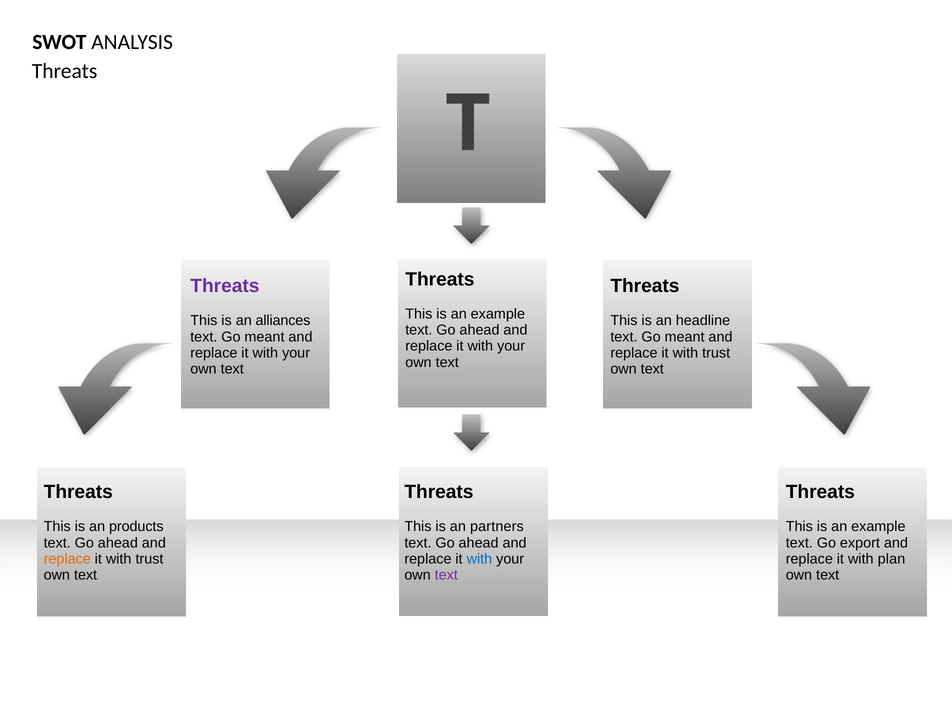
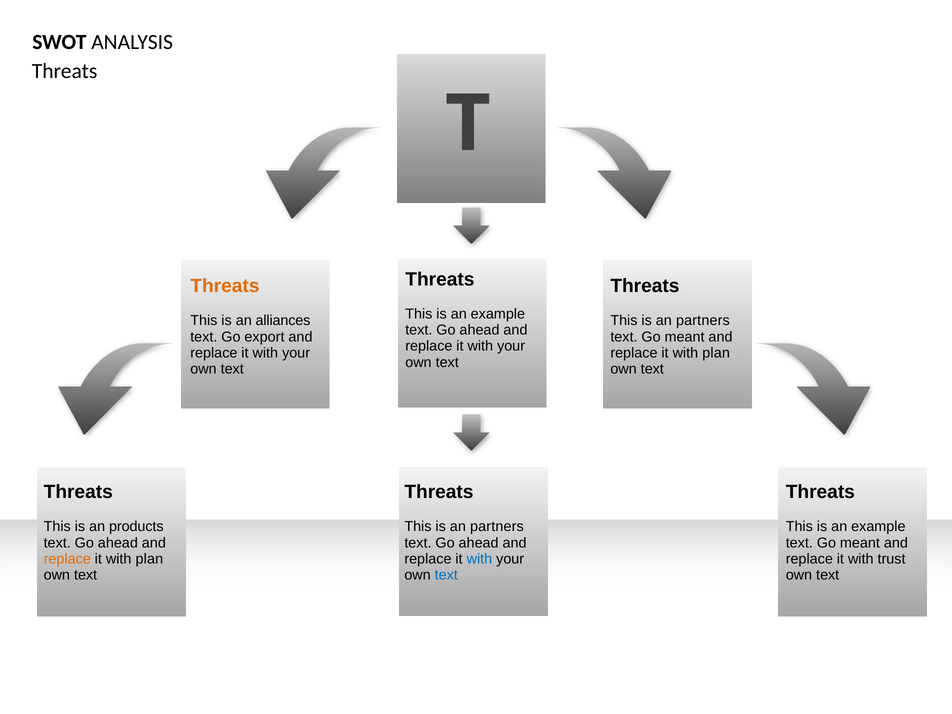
Threats colour: purple -> orange (225, 286)
headline: headline -> partners (703, 321)
meant: meant -> export (264, 337)
trust: trust -> plan (716, 353)
export: export -> meant (860, 543)
trust: trust -> plan (149, 559)
plan: plan -> trust (892, 559)
text colour: purple -> blue (446, 575)
